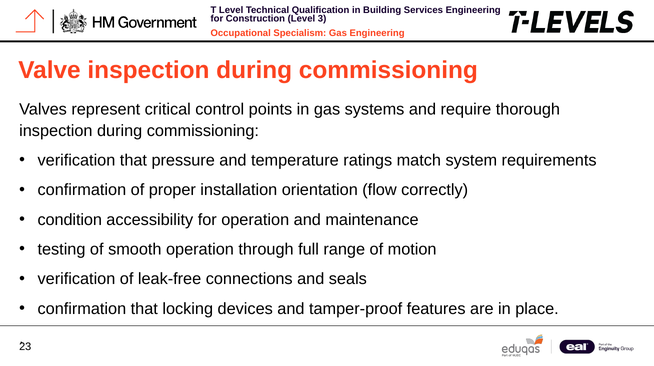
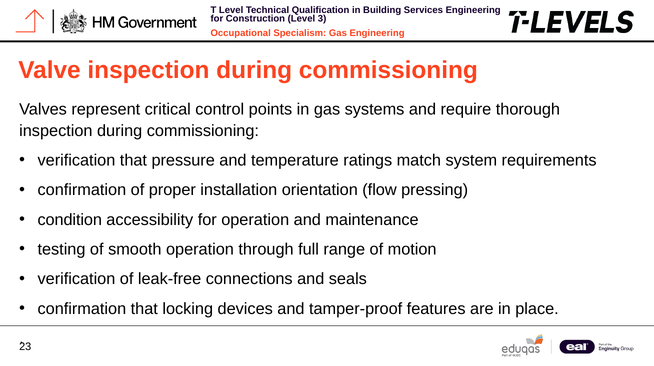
correctly: correctly -> pressing (435, 190)
